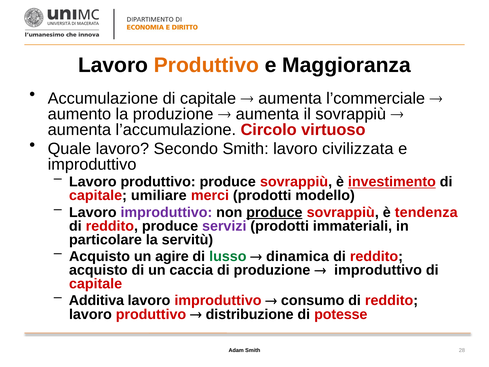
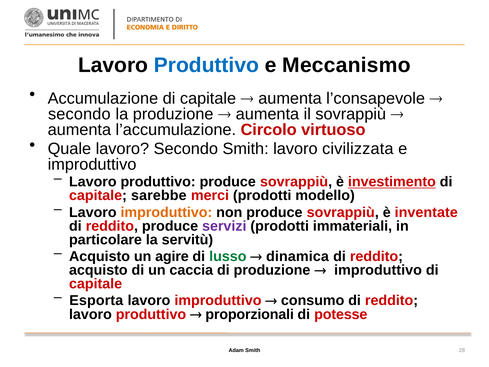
Produttivo colour: orange -> blue (206, 65)
Maggioranza: Maggioranza -> Meccanismo (346, 65)
l’commerciale: l’commerciale -> l’consapevole (376, 98)
aumento: aumento -> secondo (79, 114)
umiliare: umiliare -> sarebbe (159, 195)
improduttivo colour: purple -> orange (166, 212)
produce underline: present -> none (274, 212)
tendenza: tendenza -> inventate (426, 212)
Additiva: Additiva -> Esporta (96, 300)
distribuzione: distribuzione -> proporzionali (250, 314)
